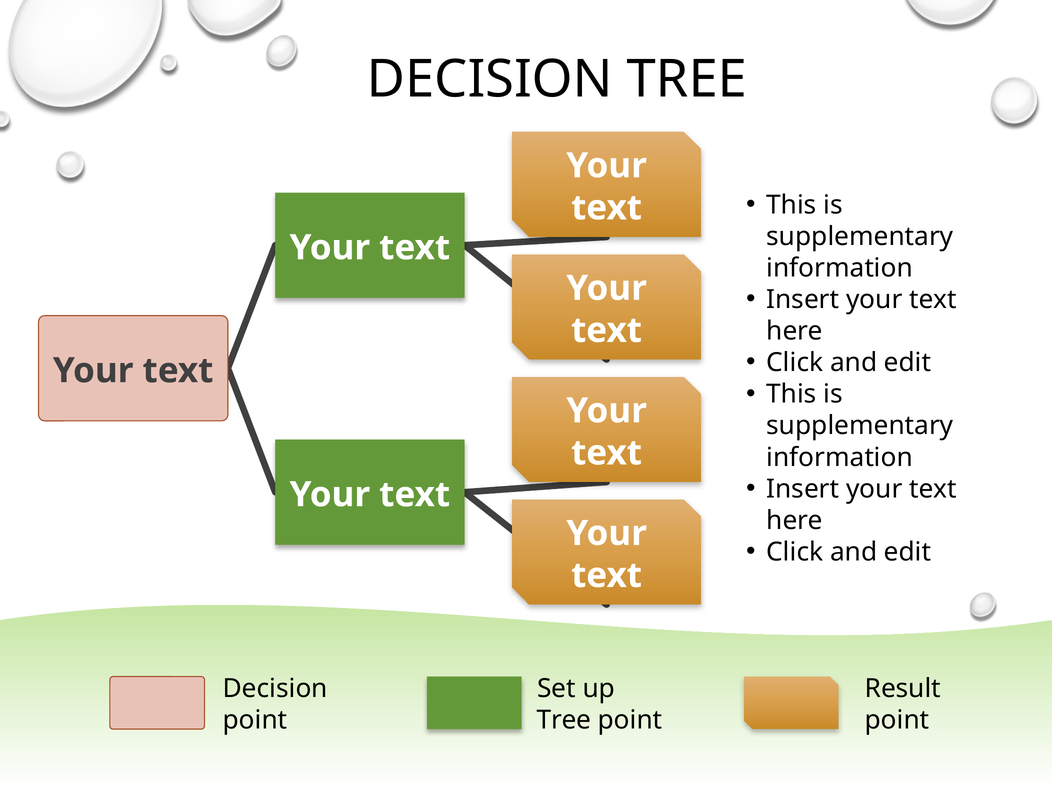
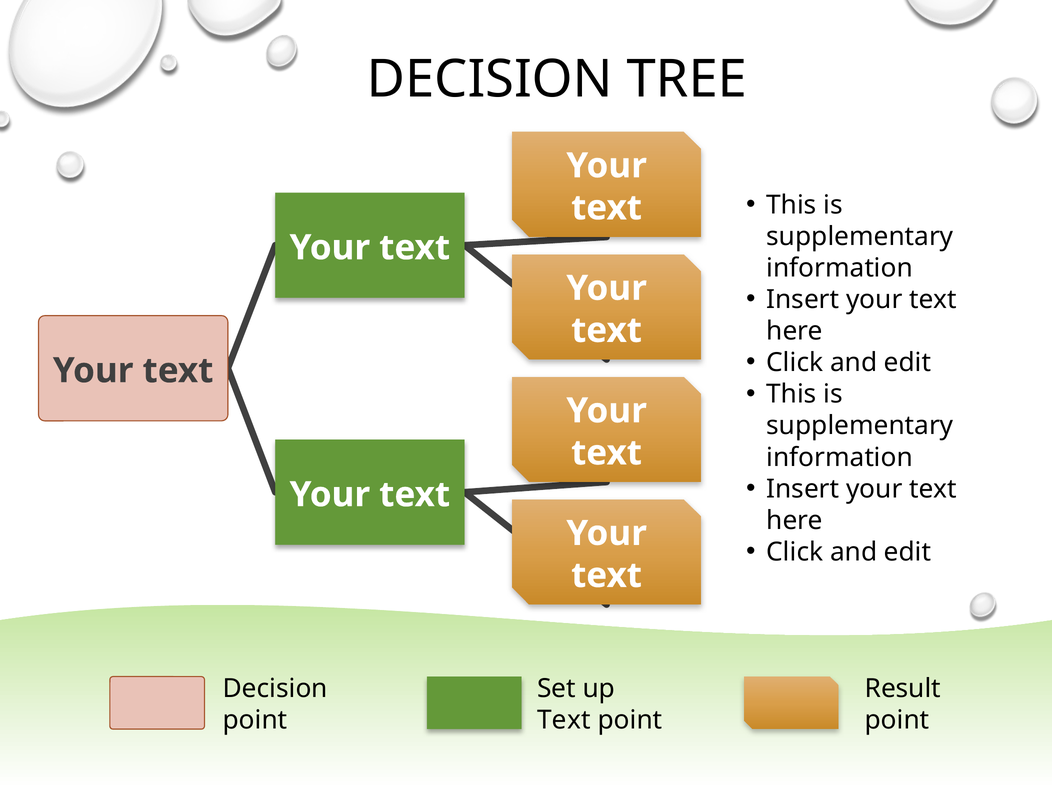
Tree: Tree -> Text (564, 720)
